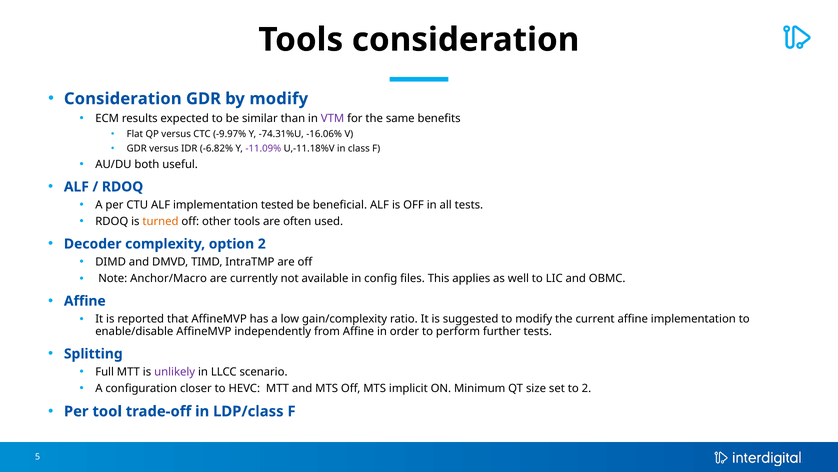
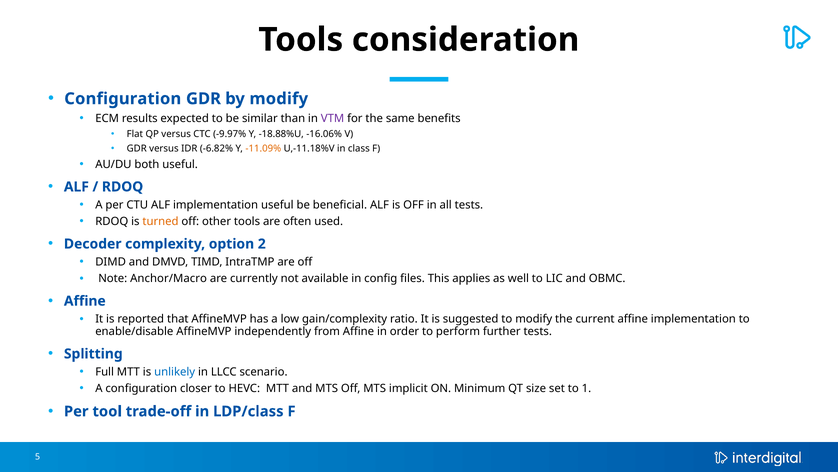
Consideration: Consideration -> Configuration (123, 99)
-74.31%U: -74.31%U -> -18.88%U (281, 134)
-11.09% colour: purple -> orange (263, 149)
implementation tested: tested -> useful (277, 205)
unlikely colour: purple -> blue (175, 371)
to 2: 2 -> 1 (586, 388)
